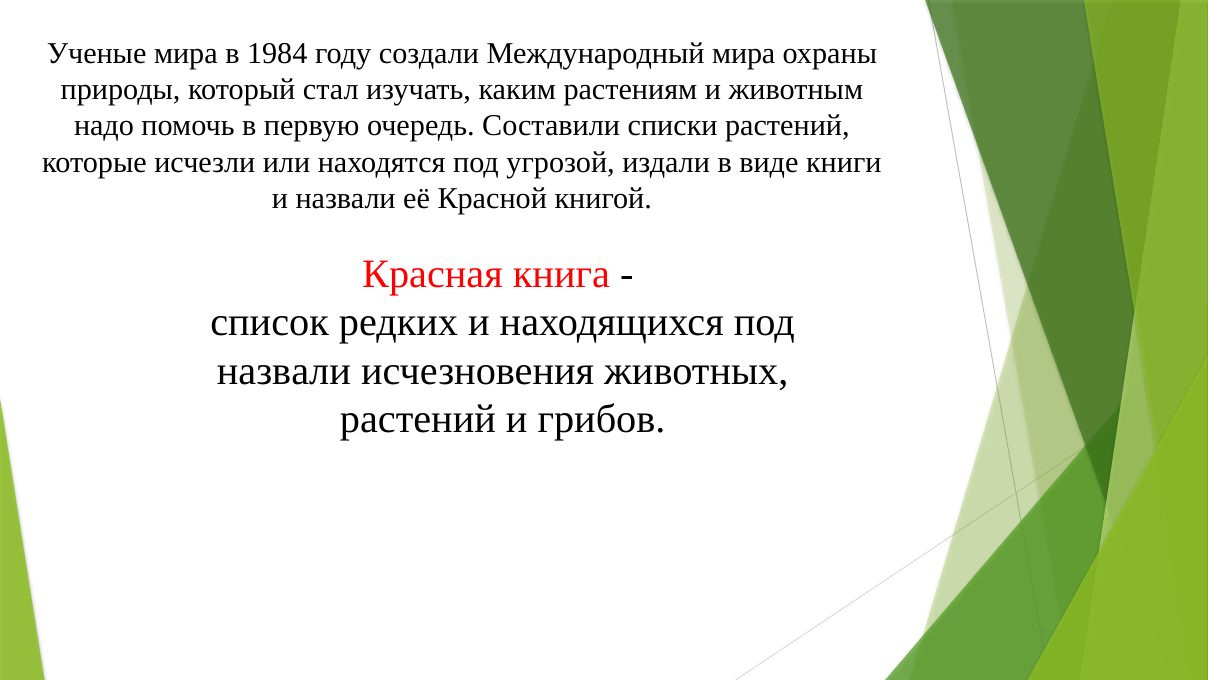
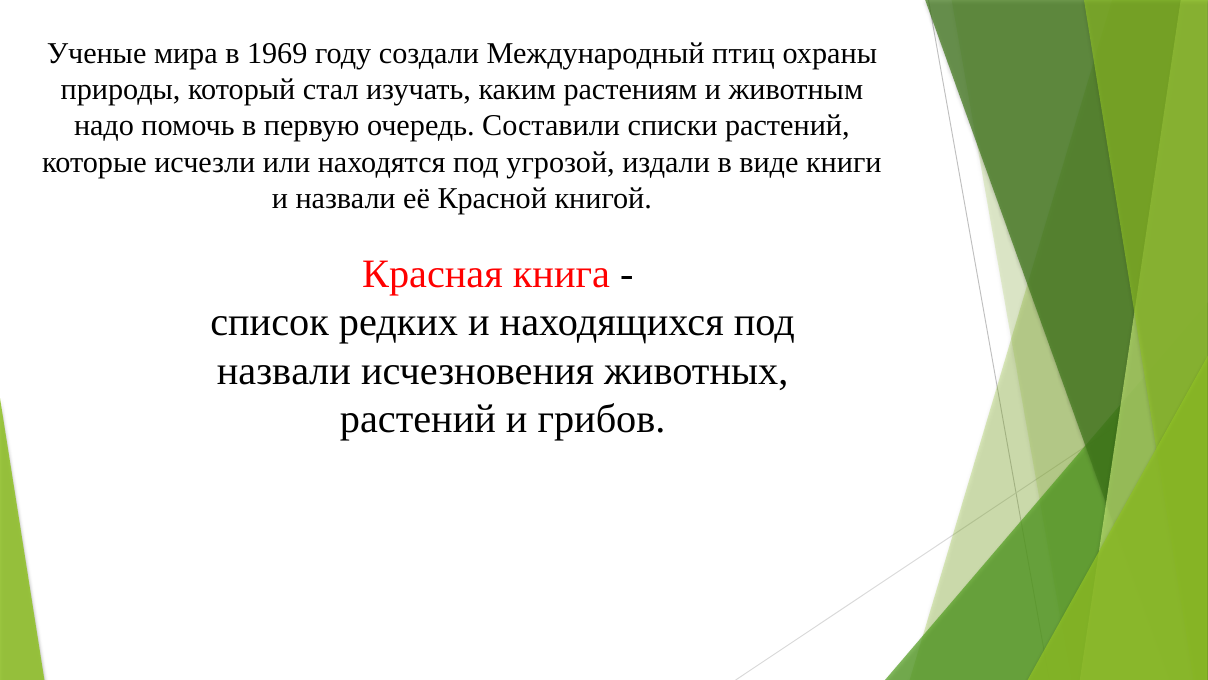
1984: 1984 -> 1969 (277, 53)
Международный мира: мира -> птиц (743, 53)
